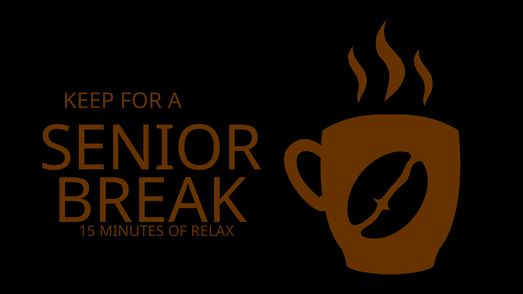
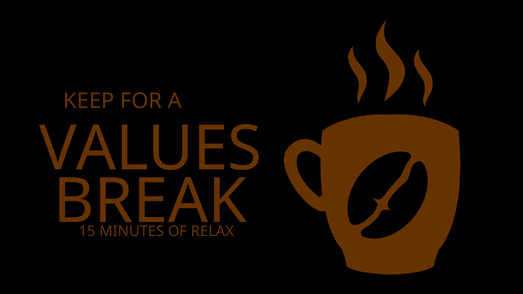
SENIOR: SENIOR -> VALUES (151, 149)
